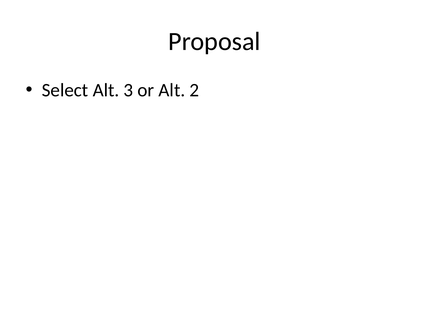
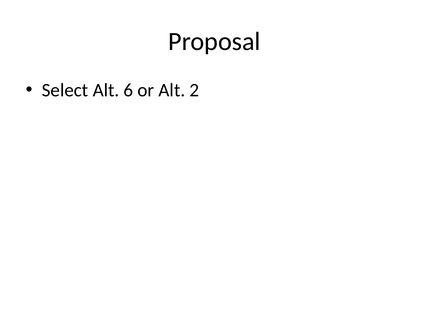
3: 3 -> 6 (128, 90)
